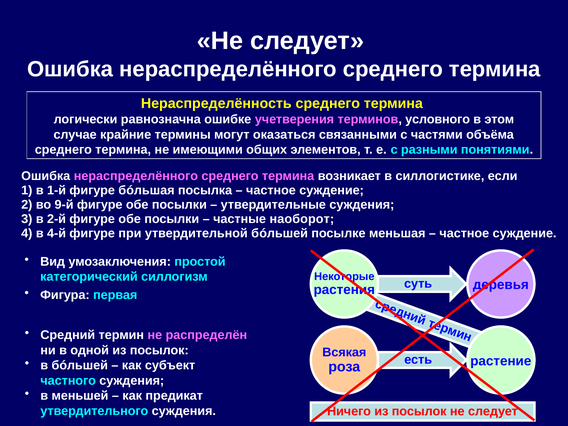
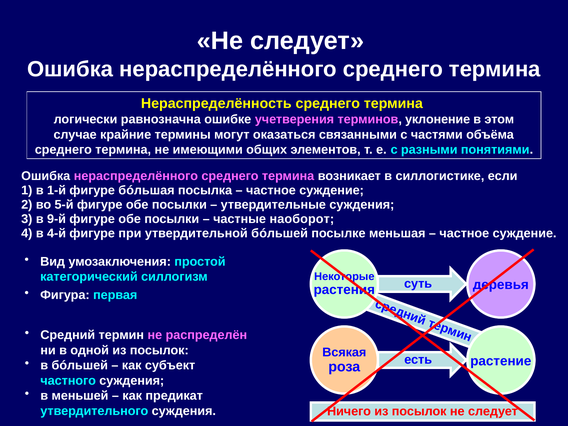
условного: условного -> уклонение (438, 119)
9-й: 9-й -> 5-й (64, 205)
2-й: 2-й -> 9-й (56, 219)
